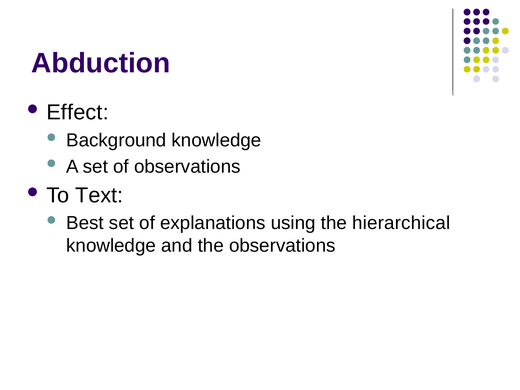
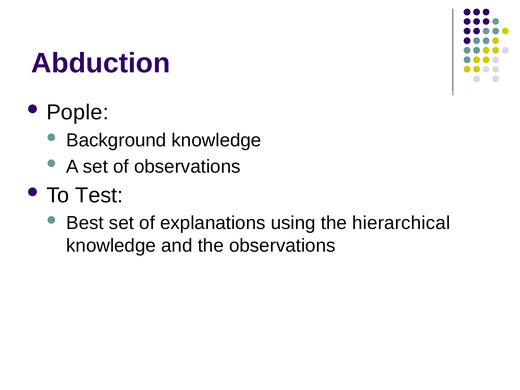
Effect: Effect -> Pople (78, 112)
Text: Text -> Test (99, 195)
